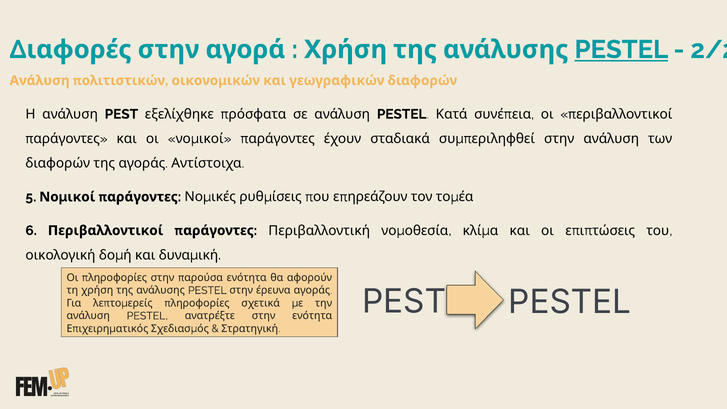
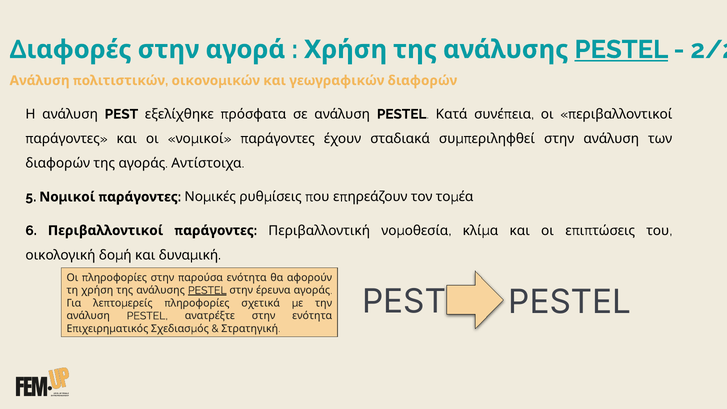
PESTEL underline: none -> present (207, 290)
